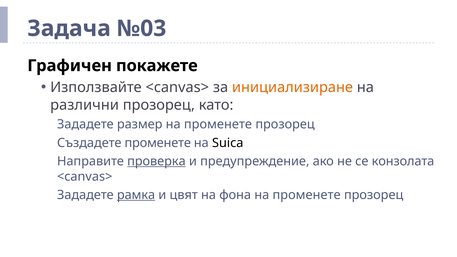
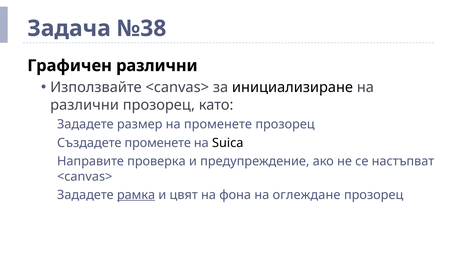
№03: №03 -> №38 (142, 28)
Графичен покажете: покажете -> различни (157, 66)
инициализиране colour: orange -> black (293, 87)
проверка underline: present -> none (156, 161)
конзолата: конзолата -> настъпват (403, 161)
фона на променете: променете -> оглеждане (307, 195)
